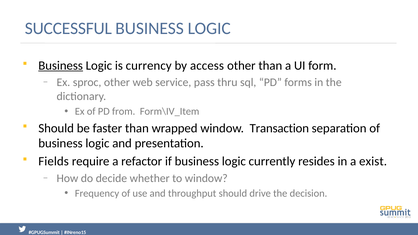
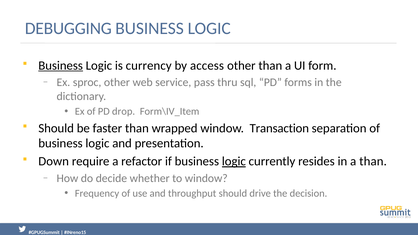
SUCCESSFUL: SUCCESSFUL -> DEBUGGING (68, 28)
from: from -> drop (124, 112)
Fields: Fields -> Down (54, 161)
logic underline: none -> present (234, 161)
a exist: exist -> than (373, 161)
